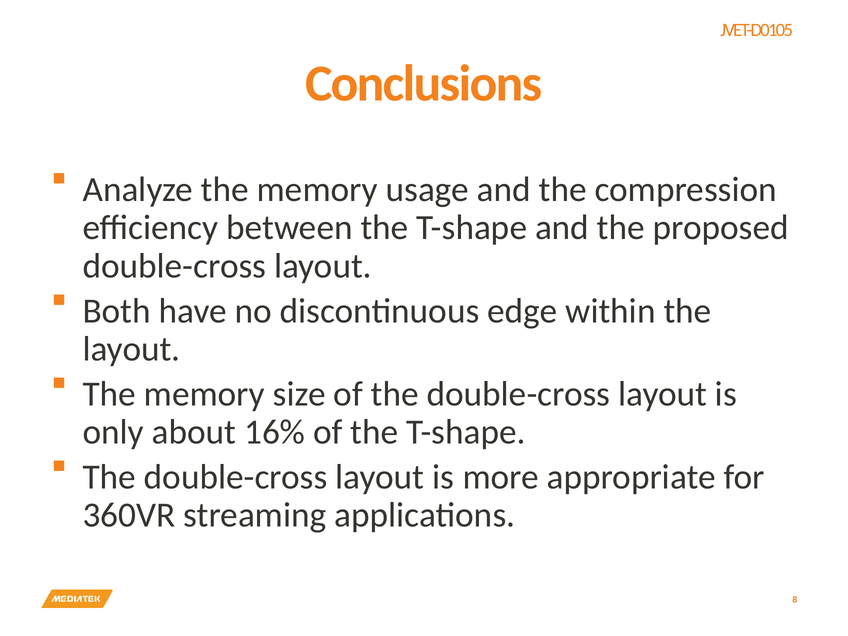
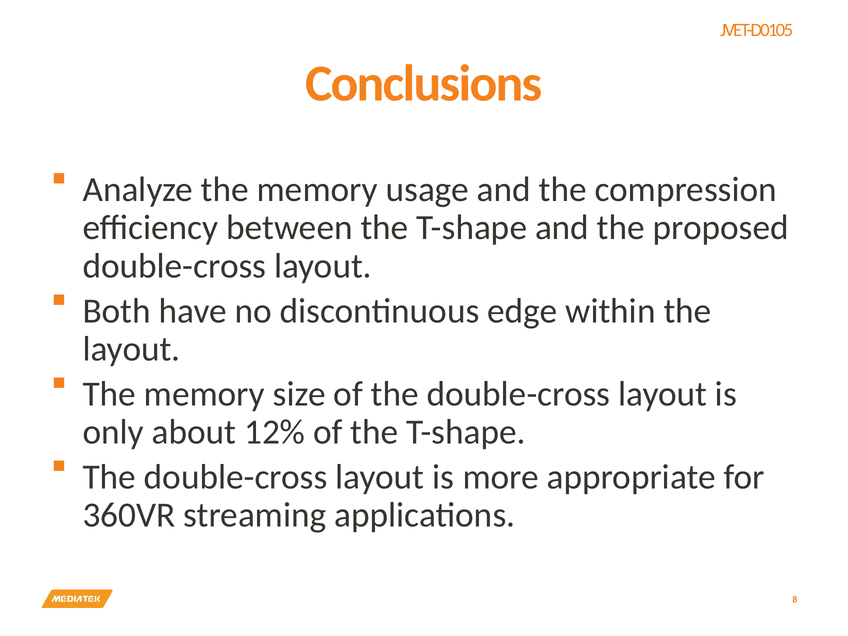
16%: 16% -> 12% (275, 432)
